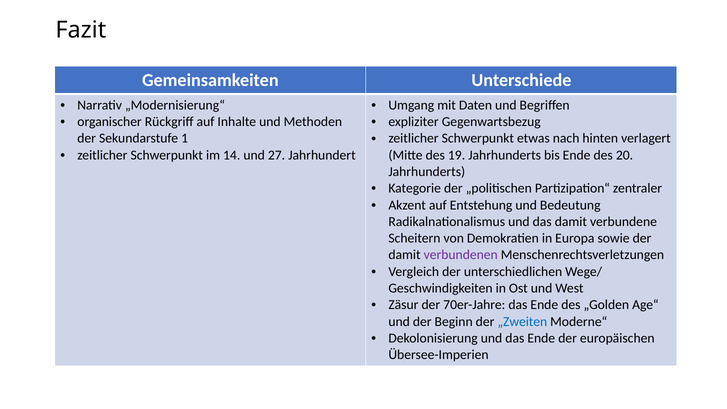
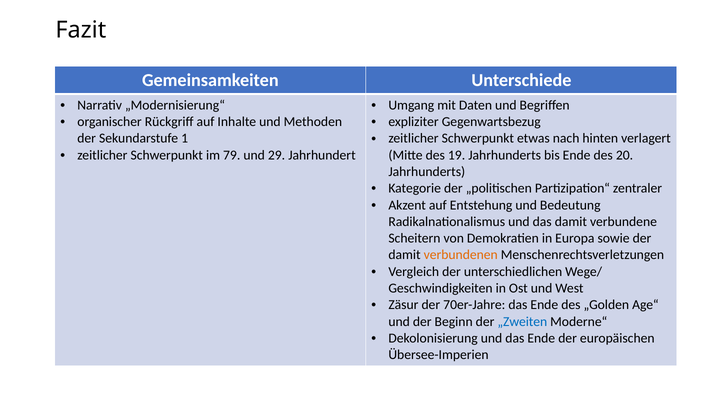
14: 14 -> 79 (232, 155)
27: 27 -> 29 (277, 155)
verbundenen colour: purple -> orange (461, 255)
